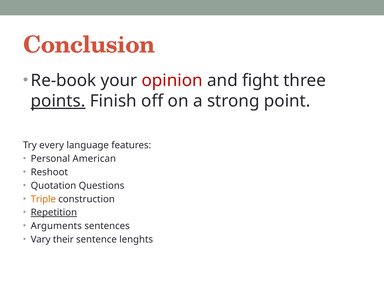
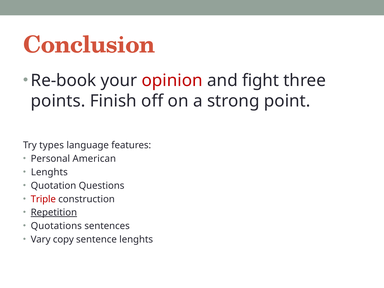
points underline: present -> none (58, 101)
every: every -> types (52, 145)
Reshoot: Reshoot -> Lenghts (49, 172)
Triple colour: orange -> red (43, 199)
Arguments: Arguments -> Quotations (56, 226)
their: their -> copy (63, 239)
